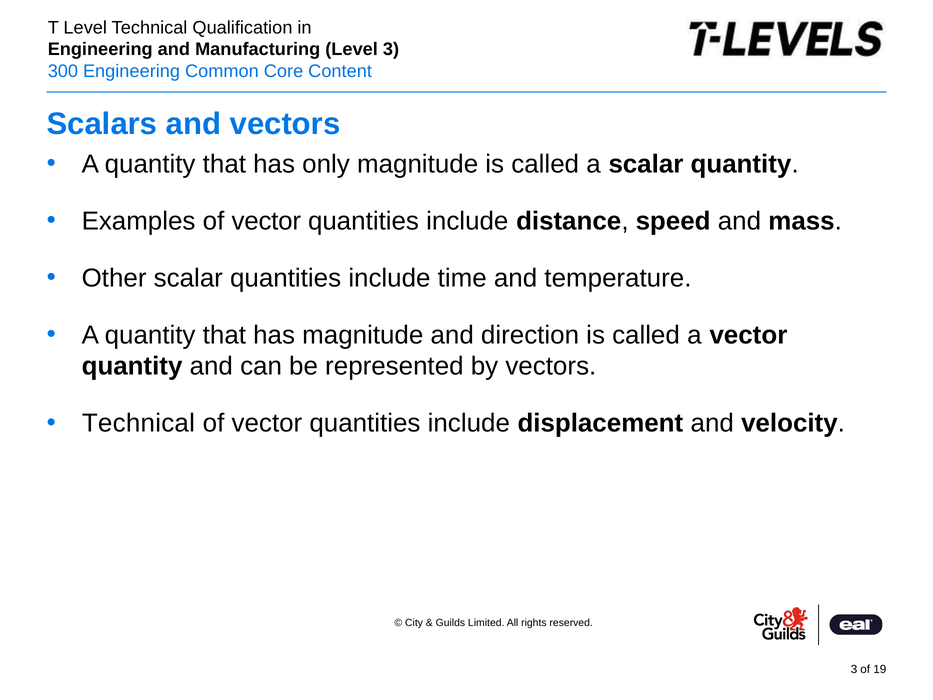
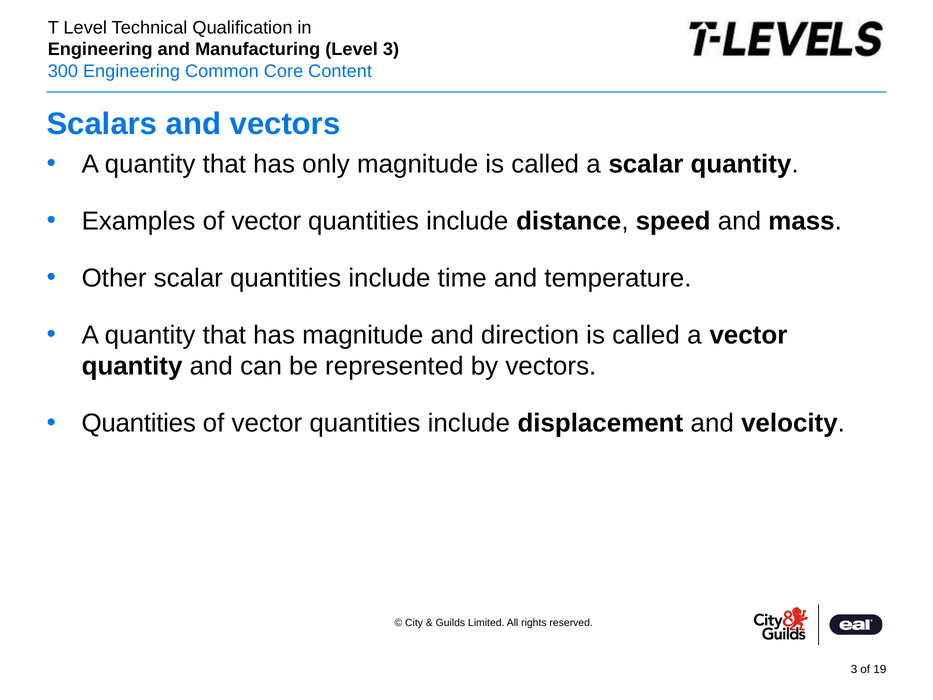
Technical: Technical -> Quantities (139, 423)
